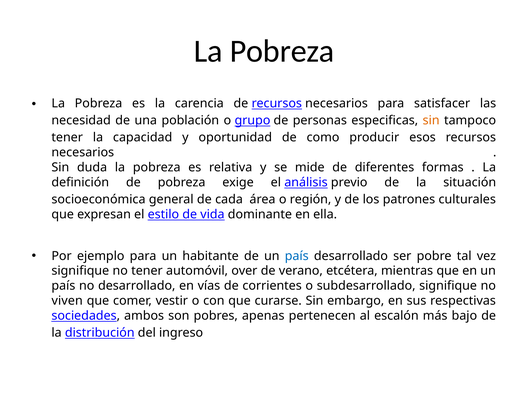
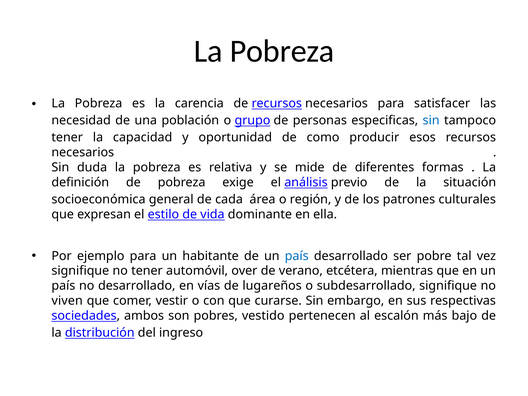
sin colour: orange -> blue (431, 120)
corrientes: corrientes -> lugareños (272, 286)
apenas: apenas -> vestido (263, 316)
